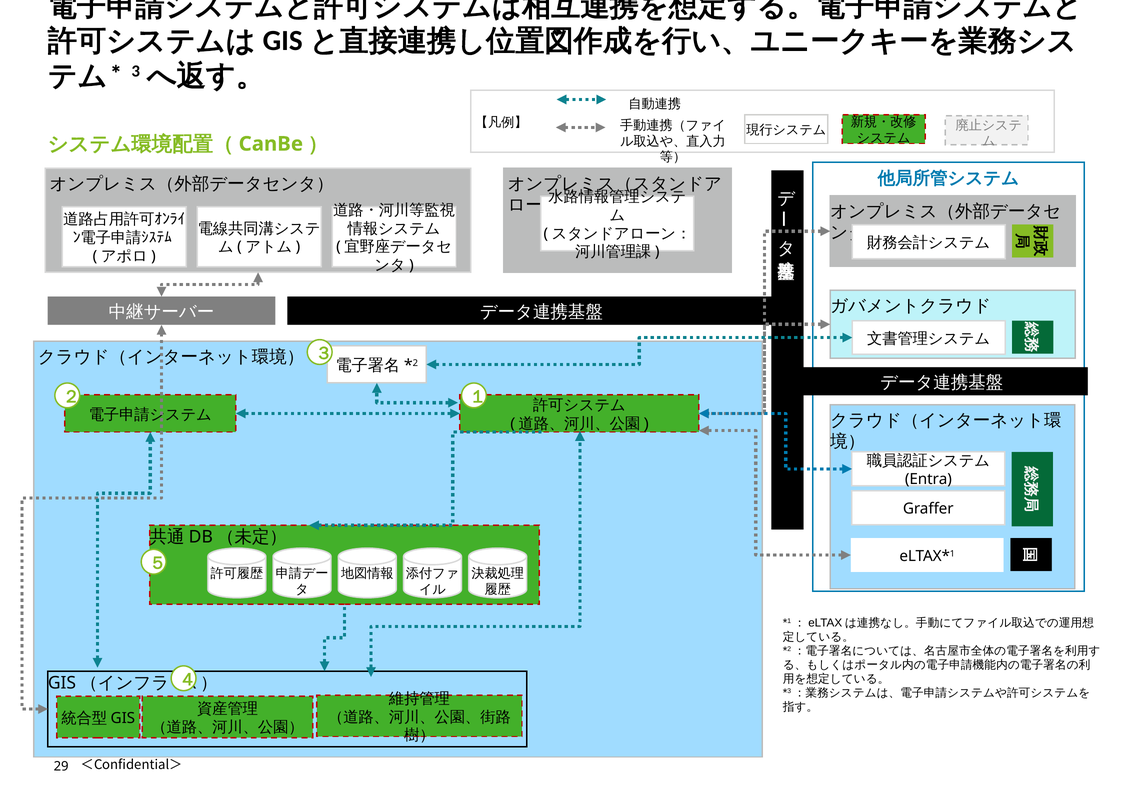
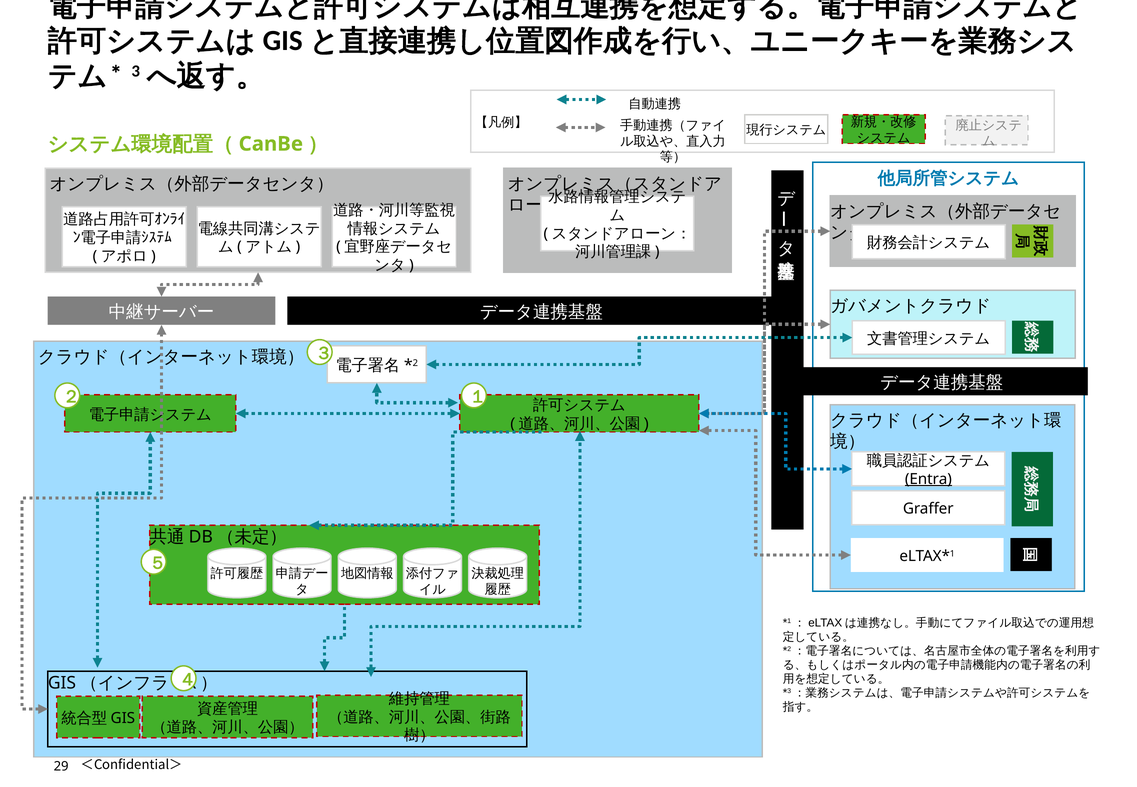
Entra underline: none -> present (928, 479)
